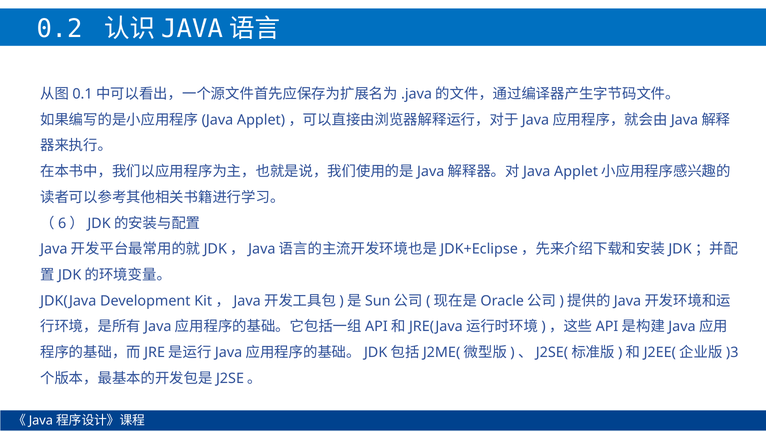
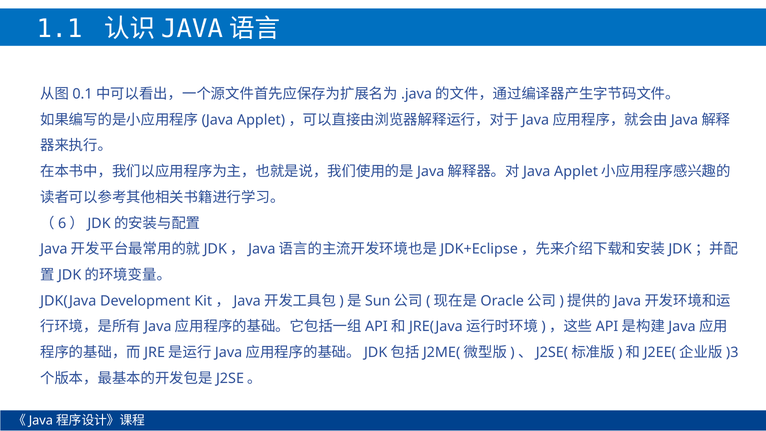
0.2: 0.2 -> 1.1 (60, 29)
